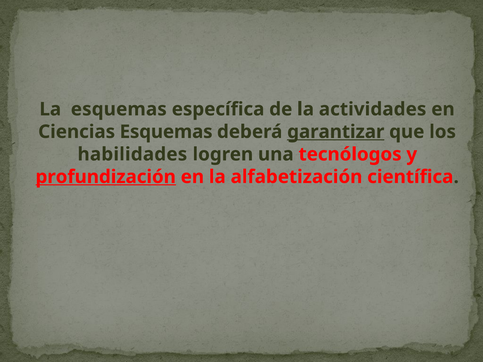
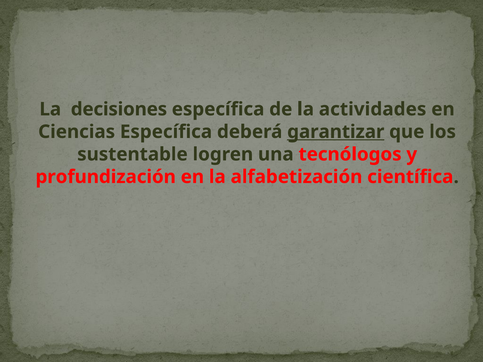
La esquemas: esquemas -> decisiones (119, 109)
Ciencias Esquemas: Esquemas -> Específica (166, 132)
habilidades: habilidades -> sustentable (132, 154)
profundización underline: present -> none (106, 177)
